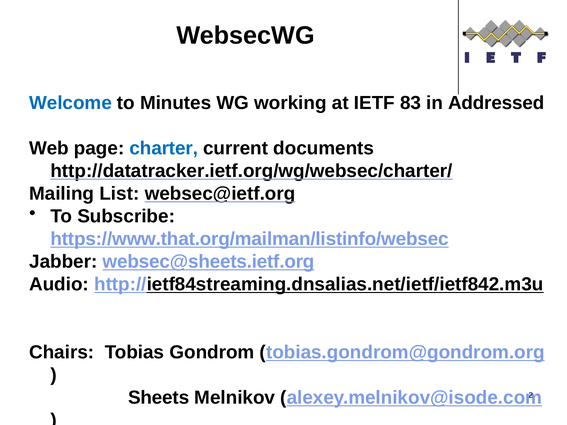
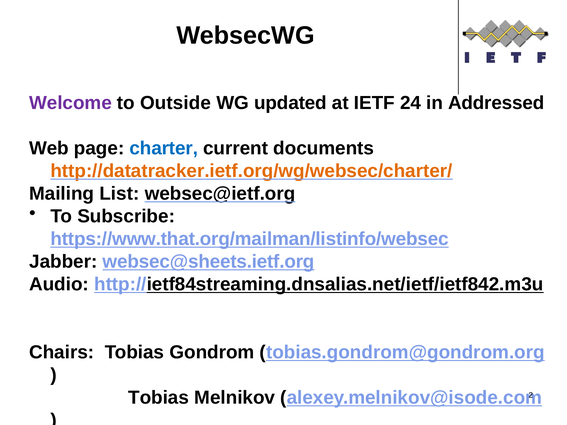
Welcome colour: blue -> purple (71, 103)
Minutes: Minutes -> Outside (176, 103)
working: working -> updated (290, 103)
83: 83 -> 24 (411, 103)
http://datatracker.ietf.org/wg/websec/charter/ colour: black -> orange (251, 171)
Sheets: Sheets -> Tobias (159, 398)
